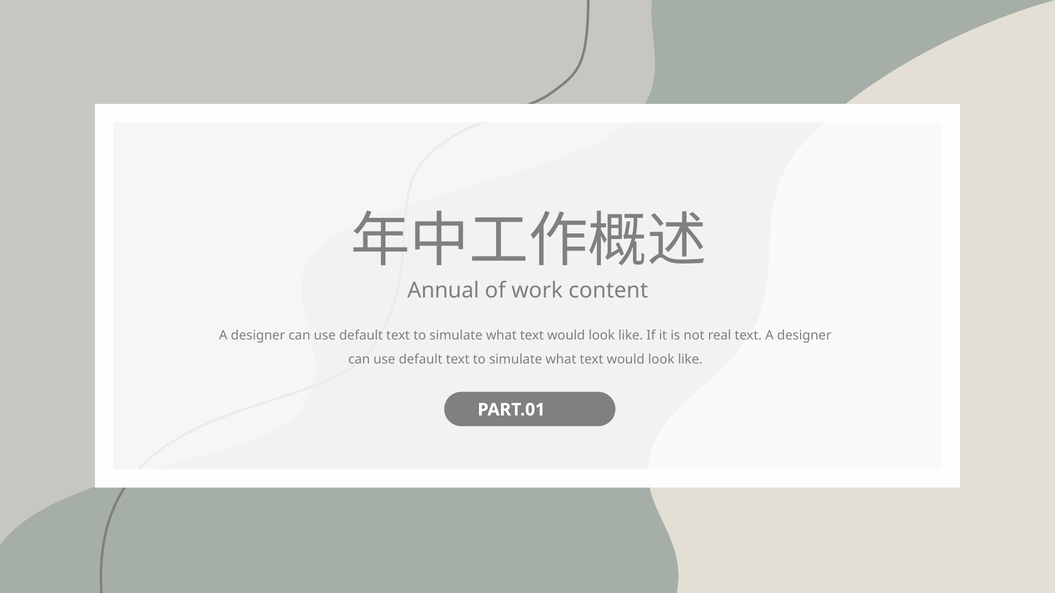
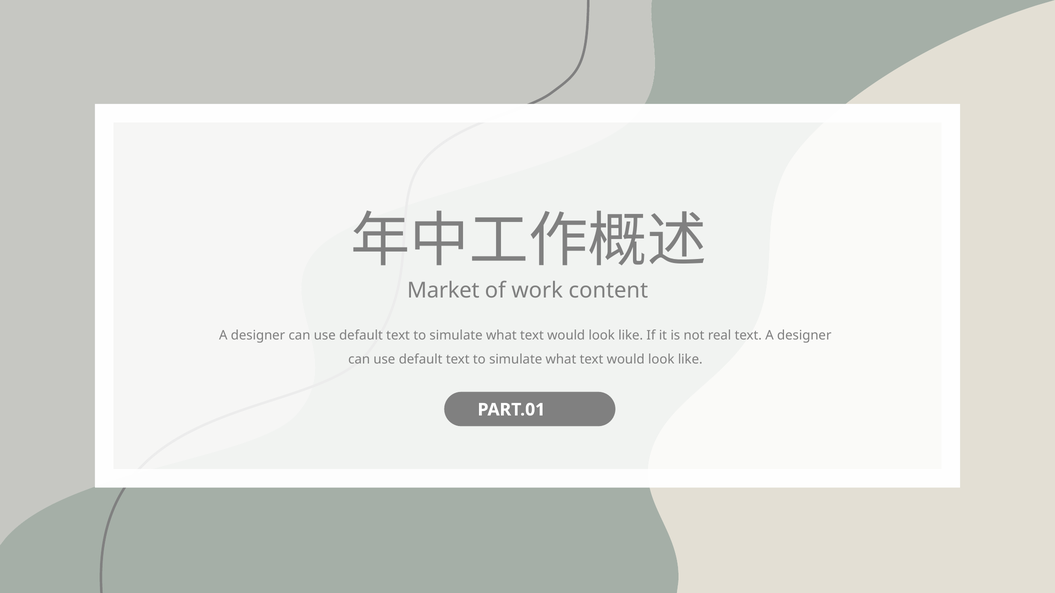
Annual: Annual -> Market (443, 291)
